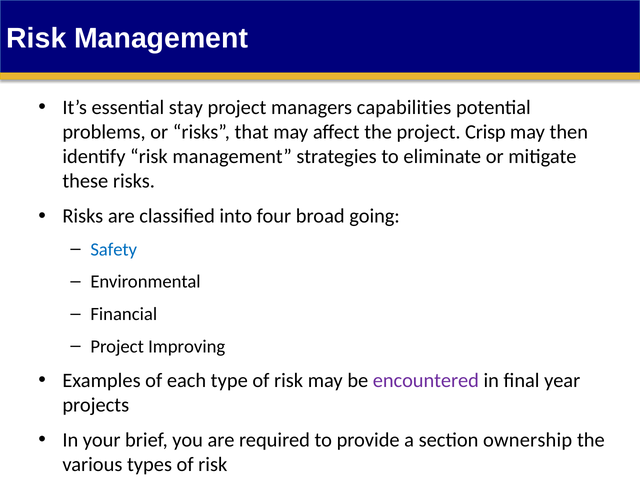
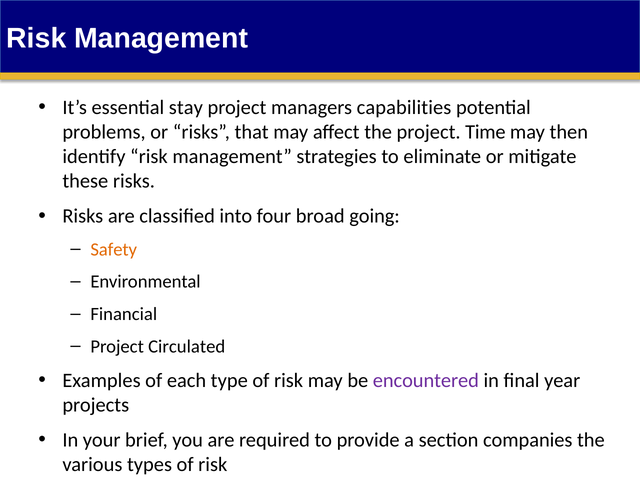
Crisp: Crisp -> Time (485, 132)
Safety colour: blue -> orange (114, 249)
Improving: Improving -> Circulated (187, 346)
ownership: ownership -> companies (528, 440)
